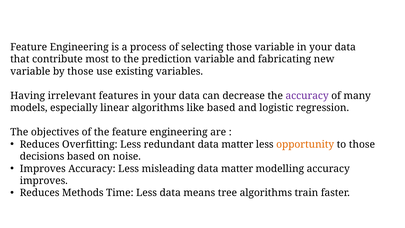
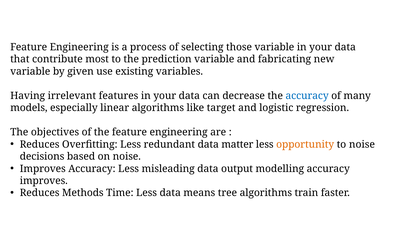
by those: those -> given (80, 71)
accuracy colour: purple -> blue (307, 96)
like based: based -> target (221, 108)
to those: those -> noise (362, 144)
misleading data matter: matter -> output (237, 169)
